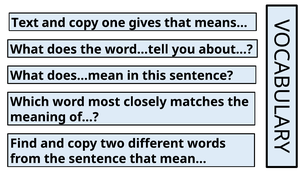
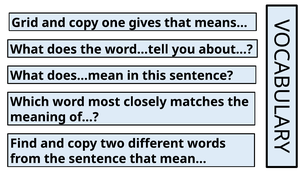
Text: Text -> Grid (25, 23)
